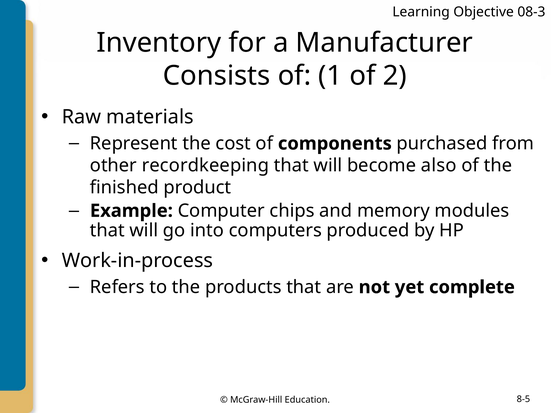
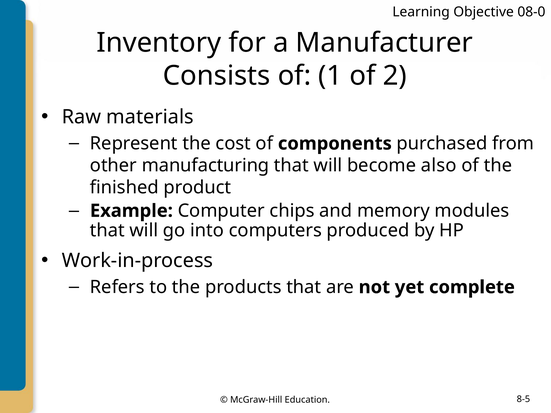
08-3: 08-3 -> 08-0 (531, 12)
recordkeeping: recordkeeping -> manufacturing (205, 166)
